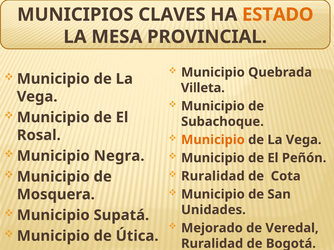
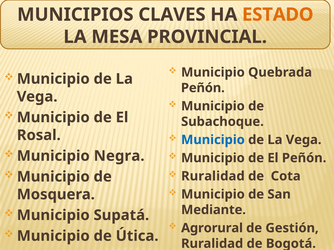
Villeta: Villeta -> Peñón (203, 88)
Municipio colour: orange -> blue (213, 140)
Unidades: Unidades -> Mediante (214, 210)
Mejorado: Mejorado -> Agrorural (212, 228)
Veredal: Veredal -> Gestión (292, 228)
